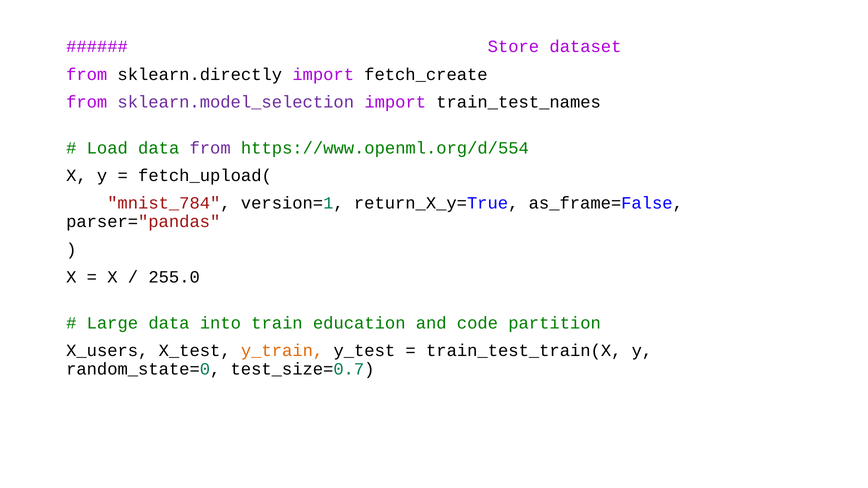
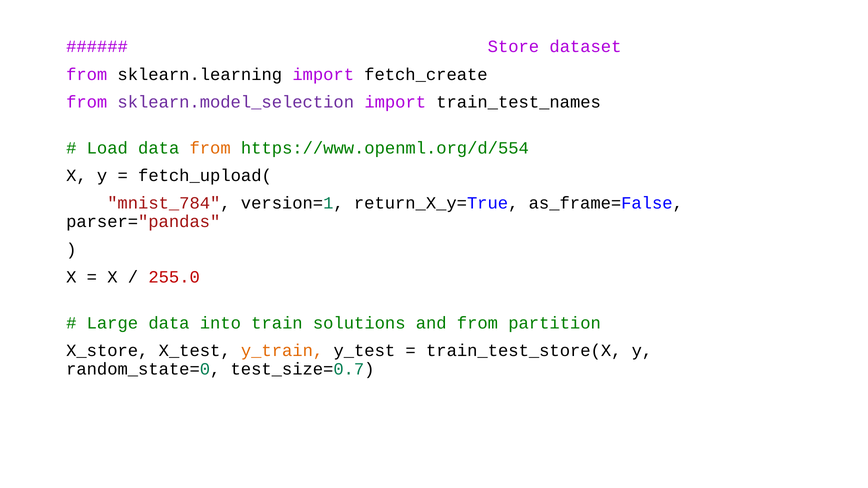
sklearn.directly: sklearn.directly -> sklearn.learning (200, 74)
from colour: purple -> orange (210, 148)
255.0 colour: black -> red (174, 277)
education: education -> solutions (359, 323)
and code: code -> from (477, 323)
X_users: X_users -> X_store (107, 351)
train_test_train(X: train_test_train(X -> train_test_store(X (524, 351)
